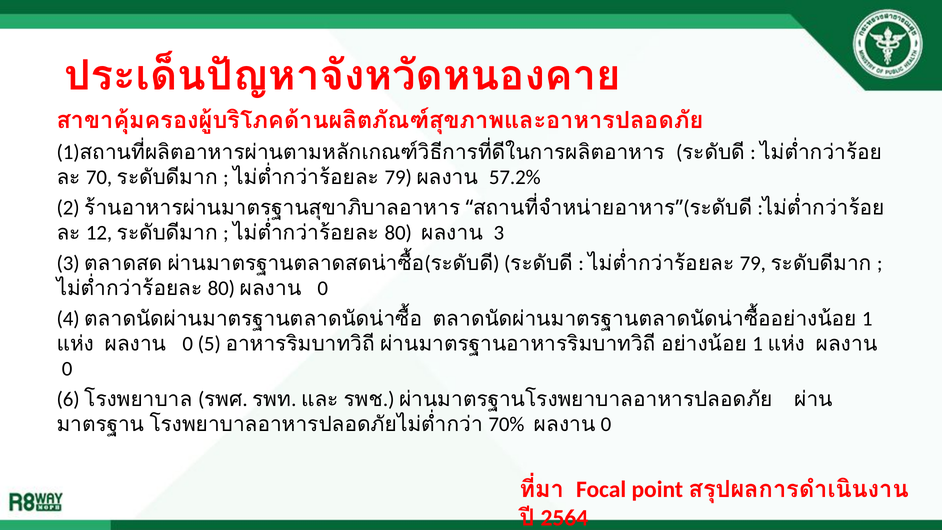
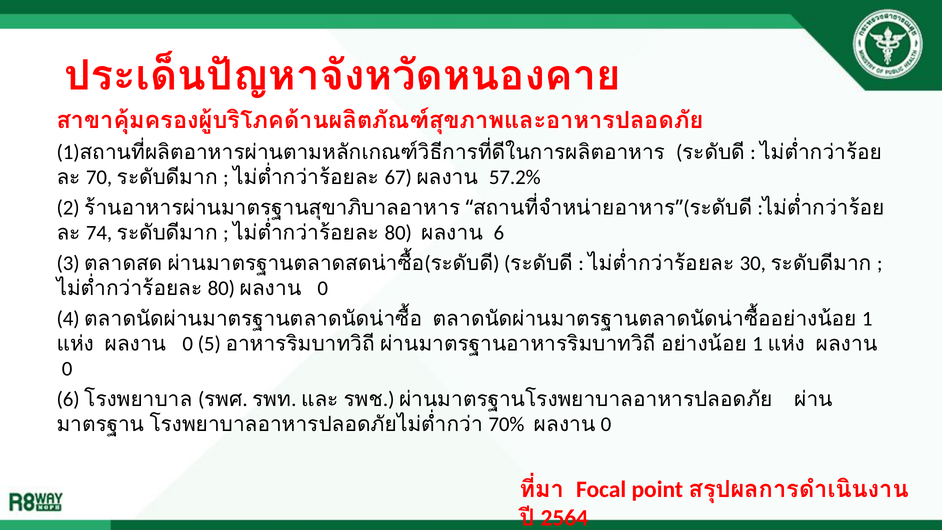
79: 79 -> 67 (398, 177)
12: 12 -> 74 (99, 233)
3: 3 -> 6 (499, 233)
79: 79 -> 30 (753, 263)
